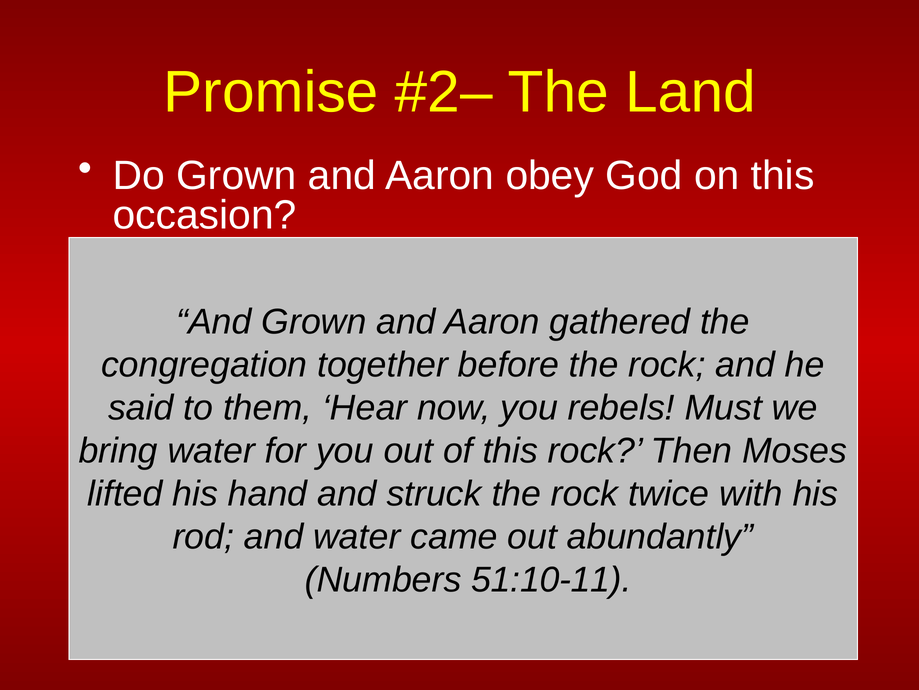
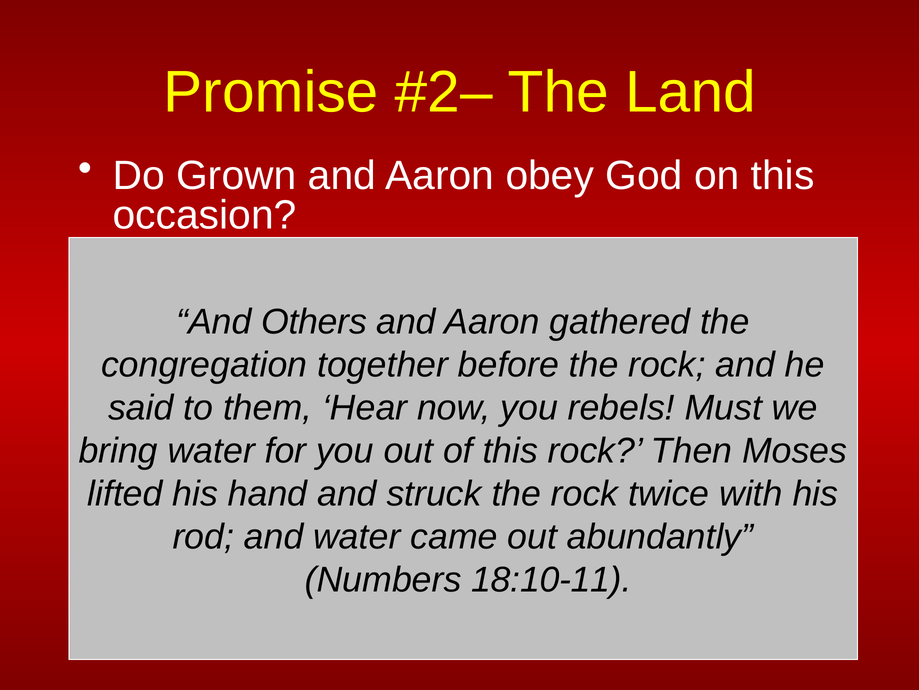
And Grown: Grown -> Others (314, 322)
51:10-11: 51:10-11 -> 18:10-11 (551, 579)
